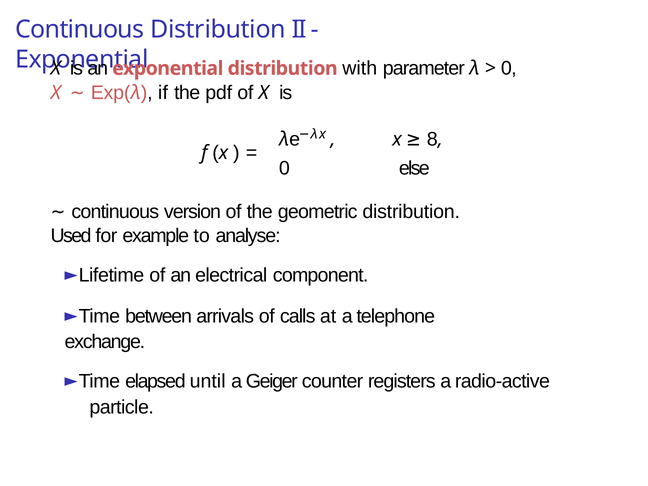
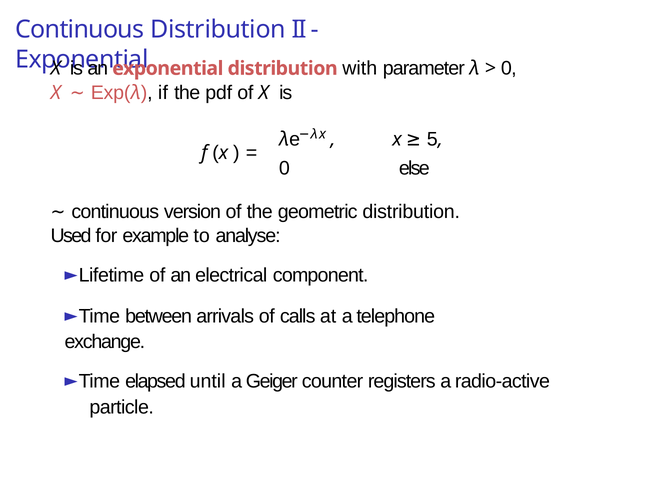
8: 8 -> 5 (432, 139)
